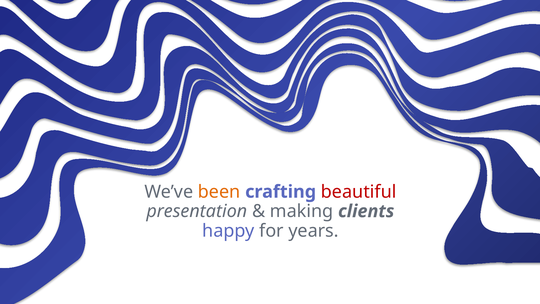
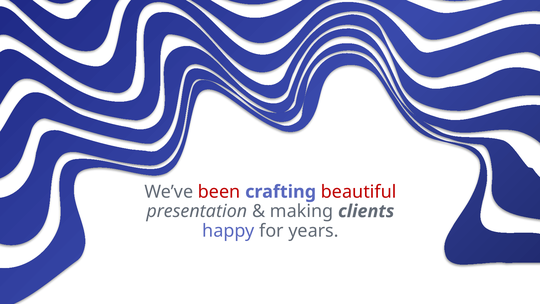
been colour: orange -> red (219, 192)
